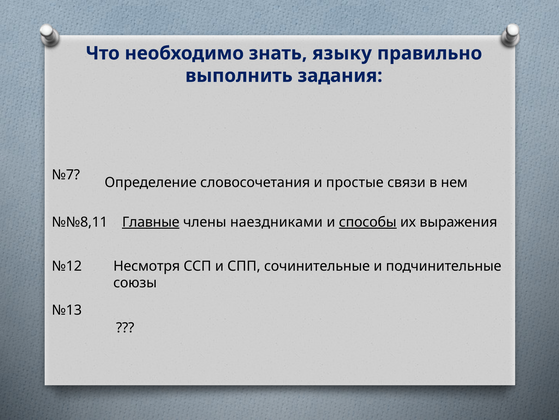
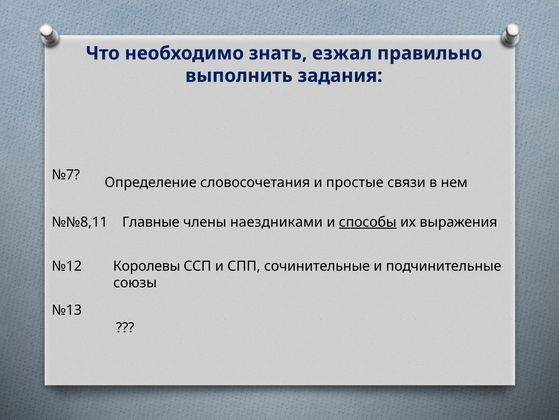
языку: языку -> езжал (342, 53)
Главные underline: present -> none (151, 222)
Несмотря: Несмотря -> Королевы (147, 266)
